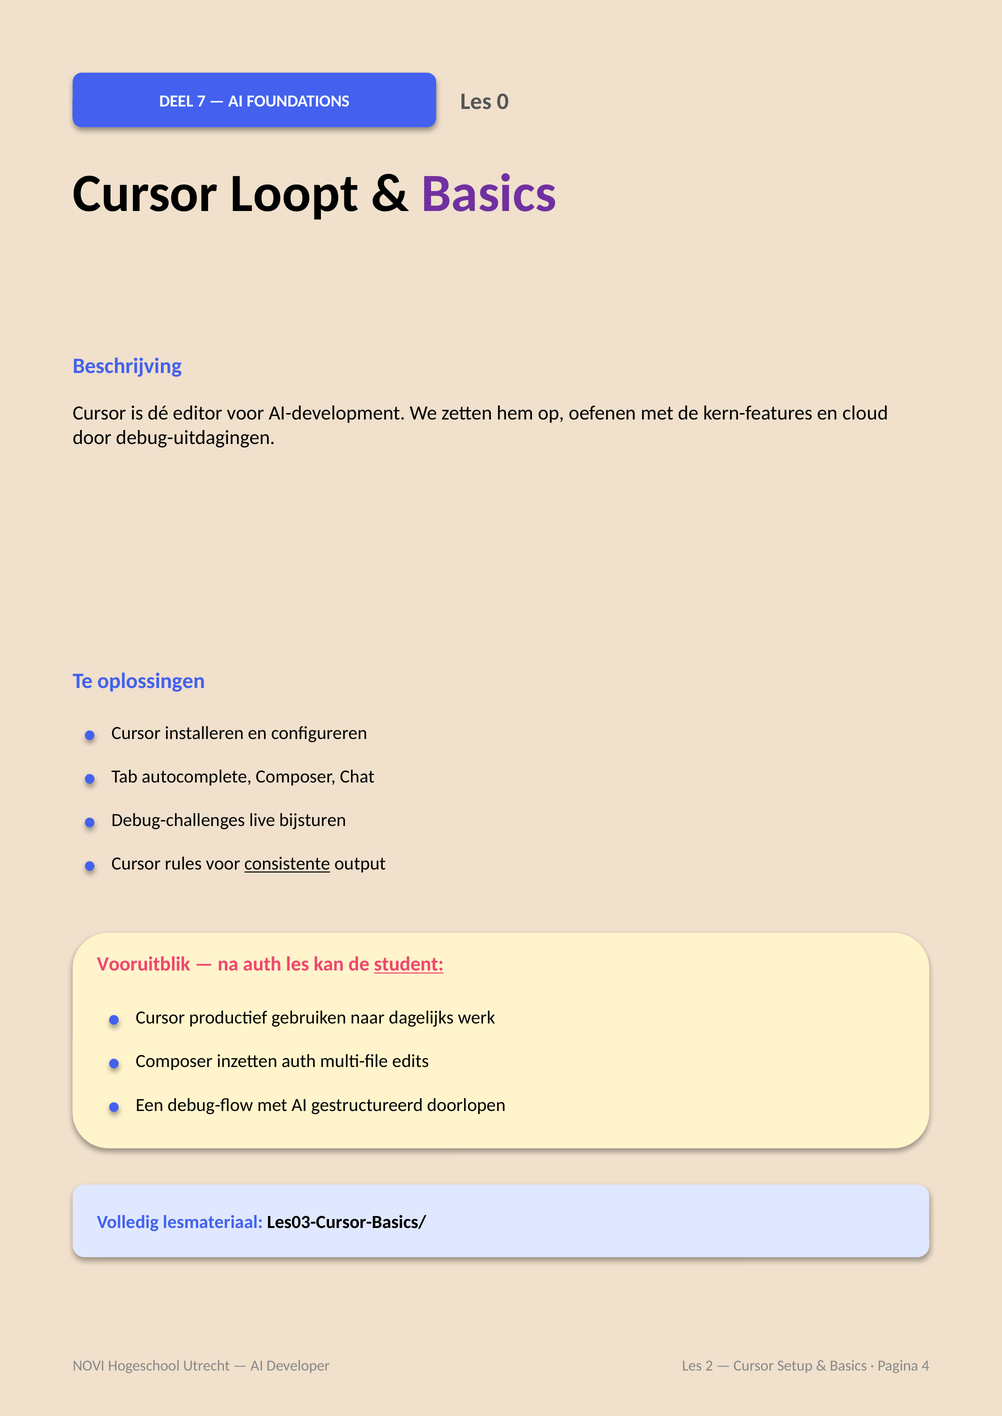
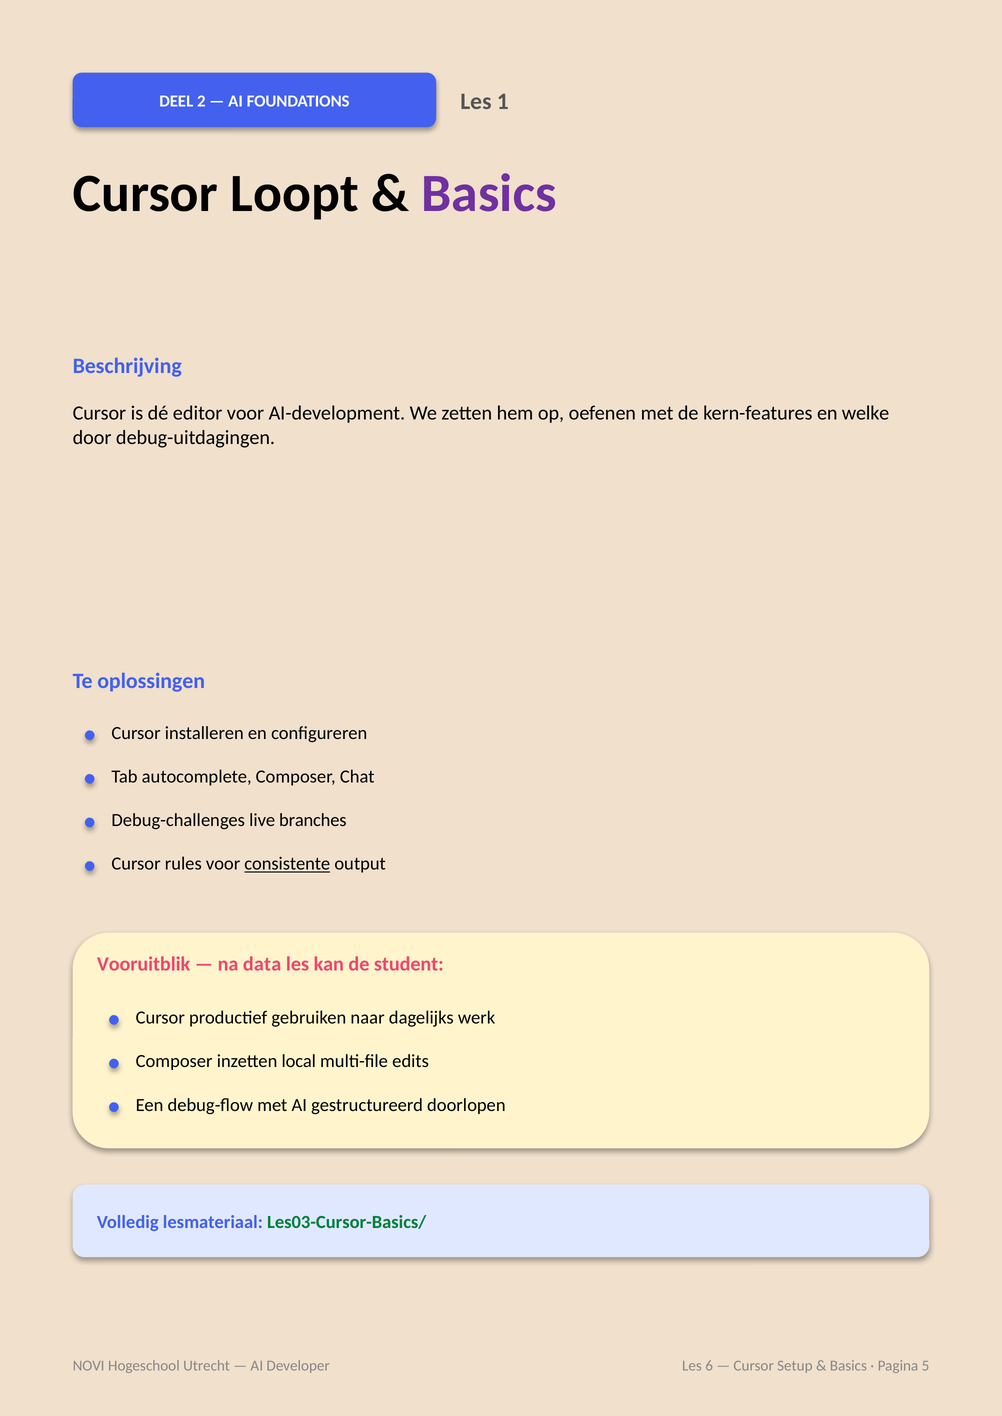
7: 7 -> 2 (201, 101)
0: 0 -> 1 (503, 102)
cloud: cloud -> welke (866, 413)
bijsturen: bijsturen -> branches (313, 820)
na auth: auth -> data (262, 965)
student underline: present -> none (409, 965)
inzetten auth: auth -> local (299, 1062)
Les03-Cursor-Basics/ colour: black -> green (347, 1223)
2: 2 -> 6 (709, 1366)
4: 4 -> 5 (926, 1366)
